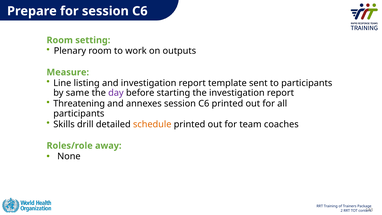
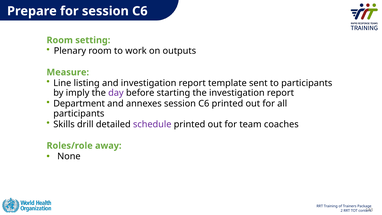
same: same -> imply (78, 93)
Threatening: Threatening -> Department (79, 104)
schedule colour: orange -> purple (152, 124)
